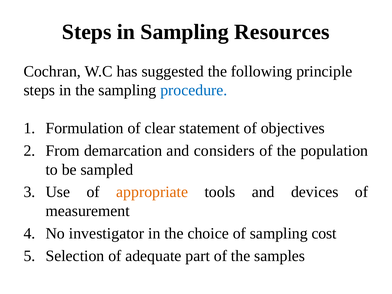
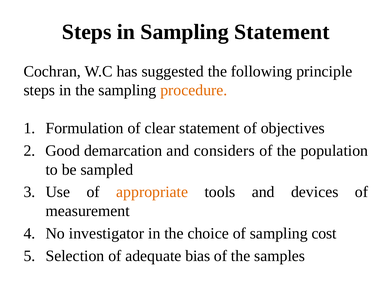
Sampling Resources: Resources -> Statement (282, 32)
procedure colour: blue -> orange (194, 90)
From: From -> Good (63, 151)
part: part -> bias (198, 256)
